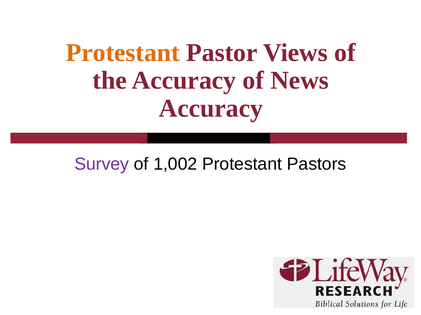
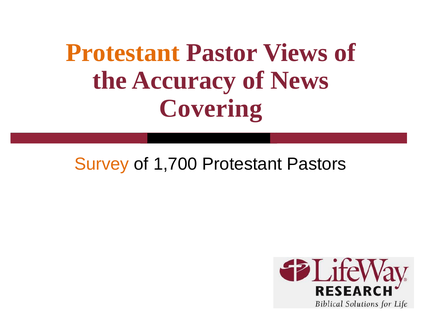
Accuracy: Accuracy -> Covering (211, 108)
Survey colour: purple -> orange (102, 164)
1,002: 1,002 -> 1,700 (175, 164)
